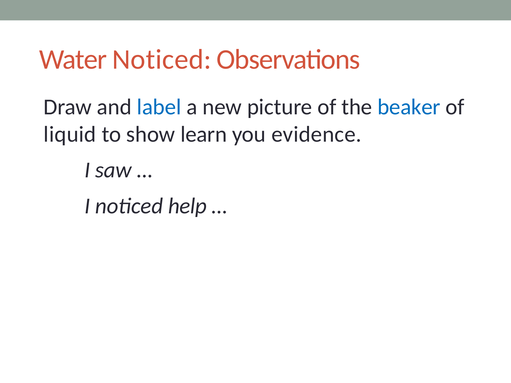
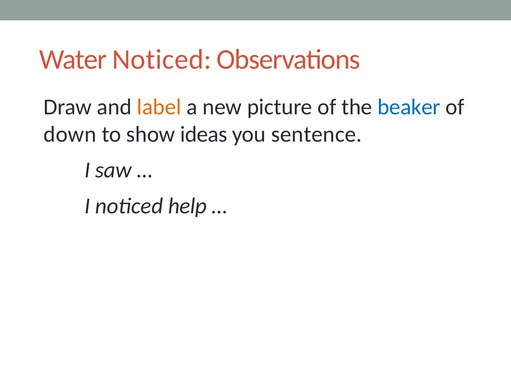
label colour: blue -> orange (159, 107)
liquid: liquid -> down (70, 134)
learn: learn -> ideas (204, 134)
evidence: evidence -> sentence (317, 134)
